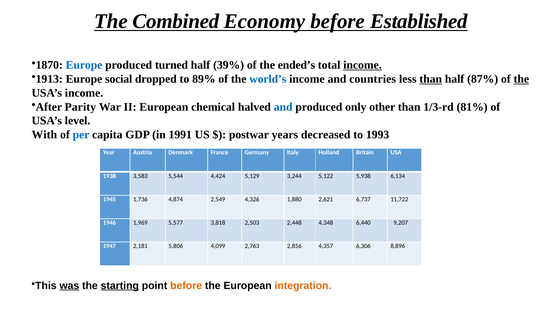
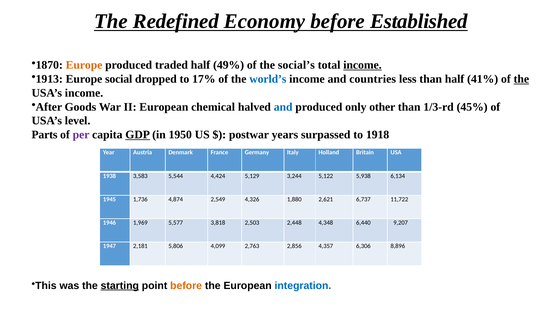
Combined: Combined -> Redefined (176, 21)
Europe colour: blue -> orange (84, 65)
turned: turned -> traded (171, 65)
39%: 39% -> 49% (229, 65)
ended’s: ended’s -> social’s (296, 65)
89%: 89% -> 17% (204, 79)
than underline: present -> none (431, 79)
87%: 87% -> 41% (483, 79)
Parity: Parity -> Goods (80, 107)
81%: 81% -> 45% (472, 107)
With: With -> Parts (44, 135)
per colour: blue -> purple (81, 135)
GDP underline: none -> present (138, 135)
1991: 1991 -> 1950 (180, 135)
decreased: decreased -> surpassed (326, 135)
1993: 1993 -> 1918 (378, 135)
was underline: present -> none (69, 286)
integration colour: orange -> blue (303, 286)
